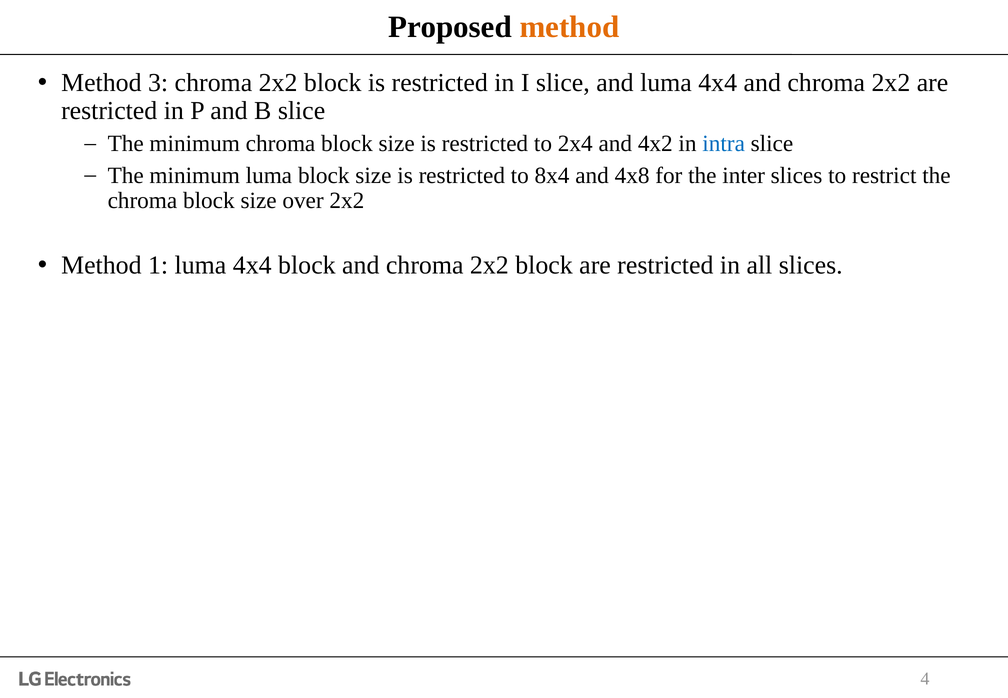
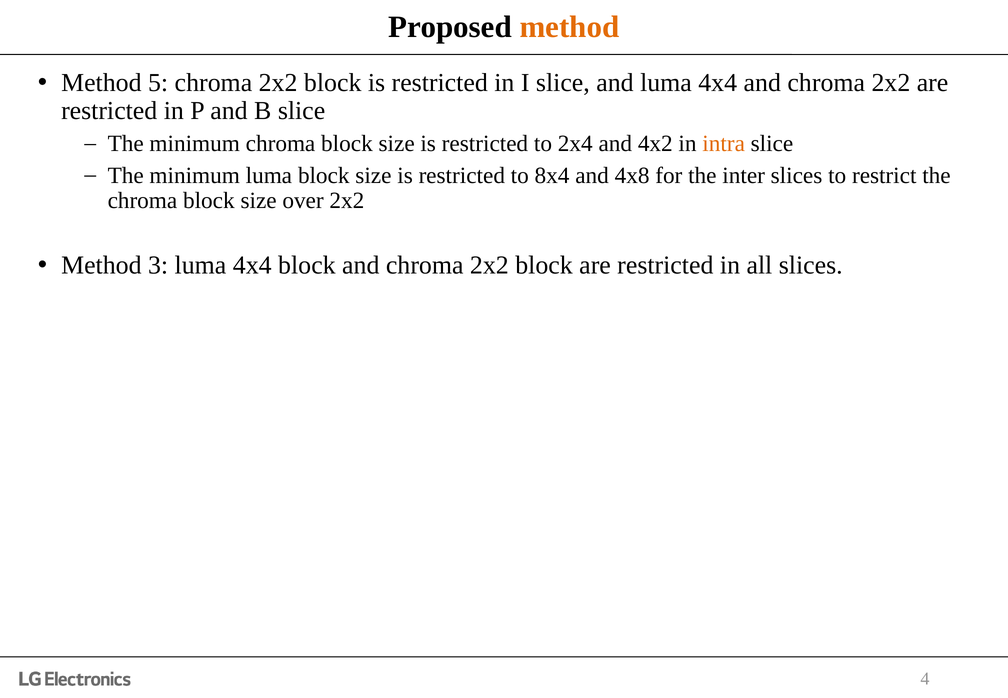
3: 3 -> 5 (158, 83)
intra colour: blue -> orange (724, 144)
1: 1 -> 3 (158, 265)
